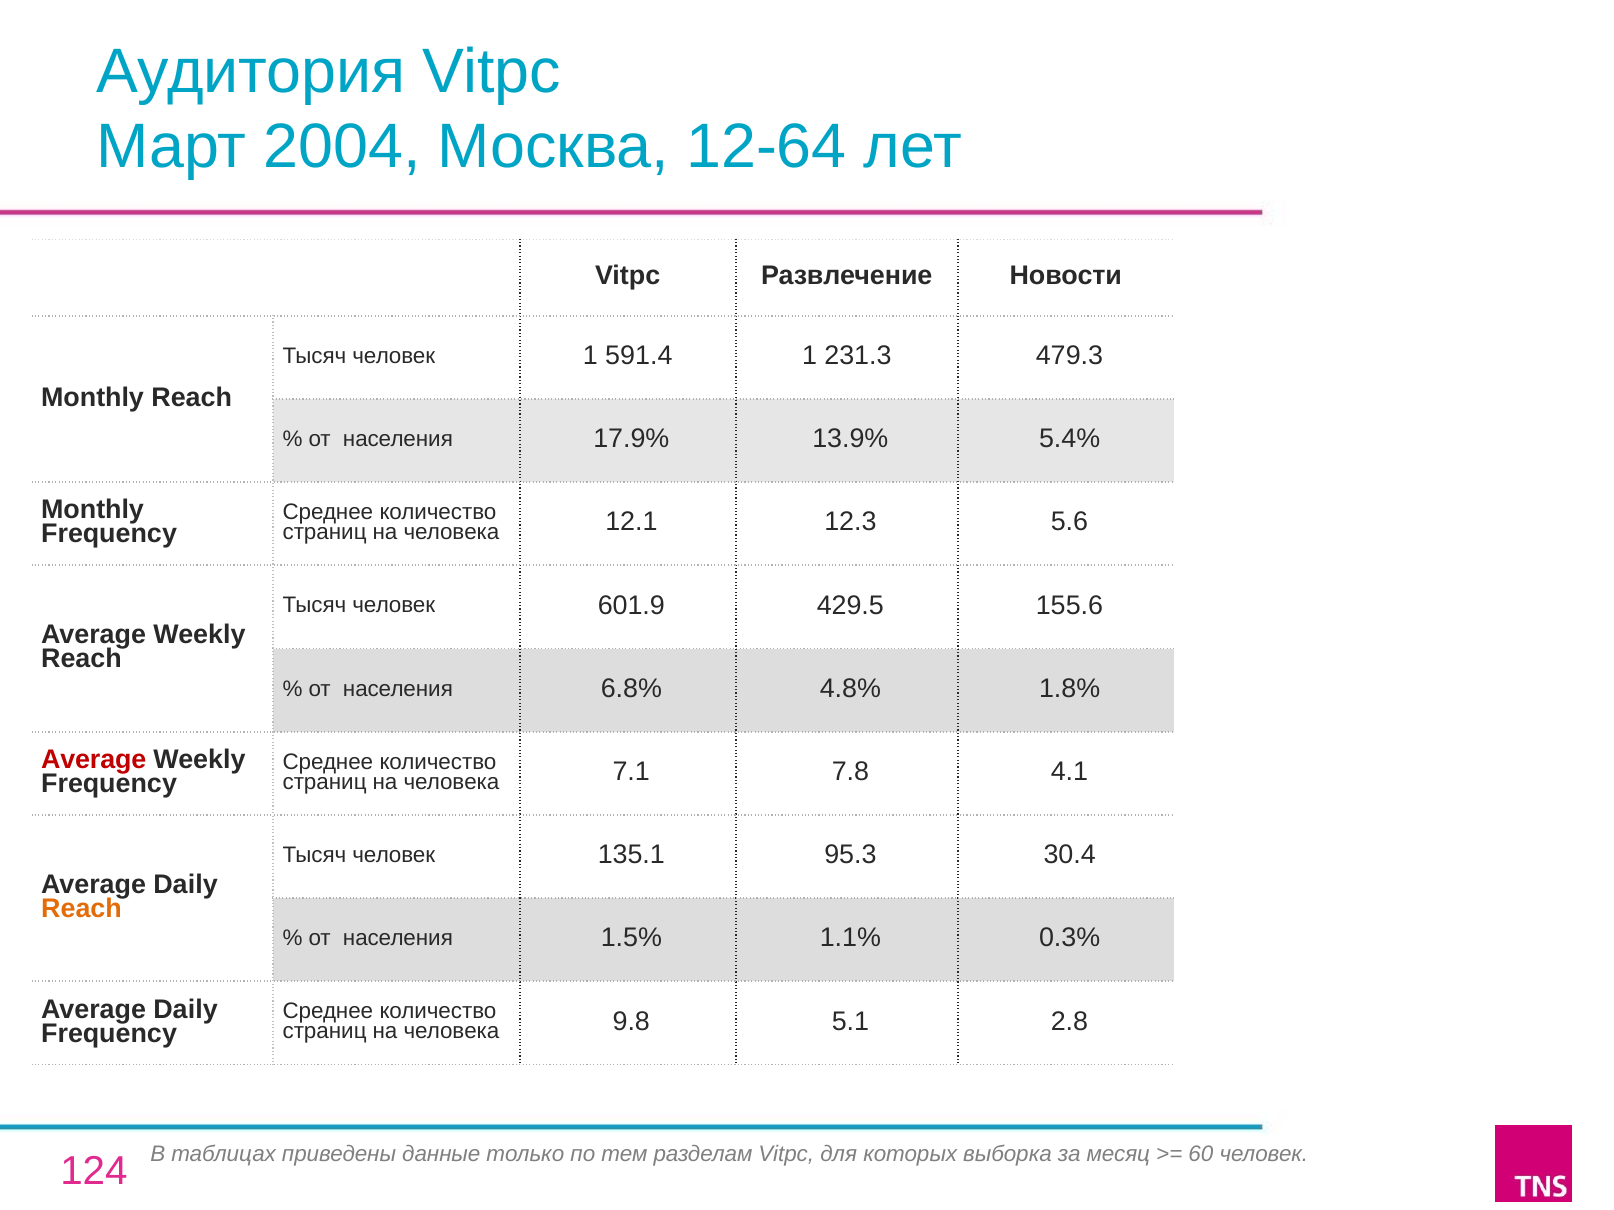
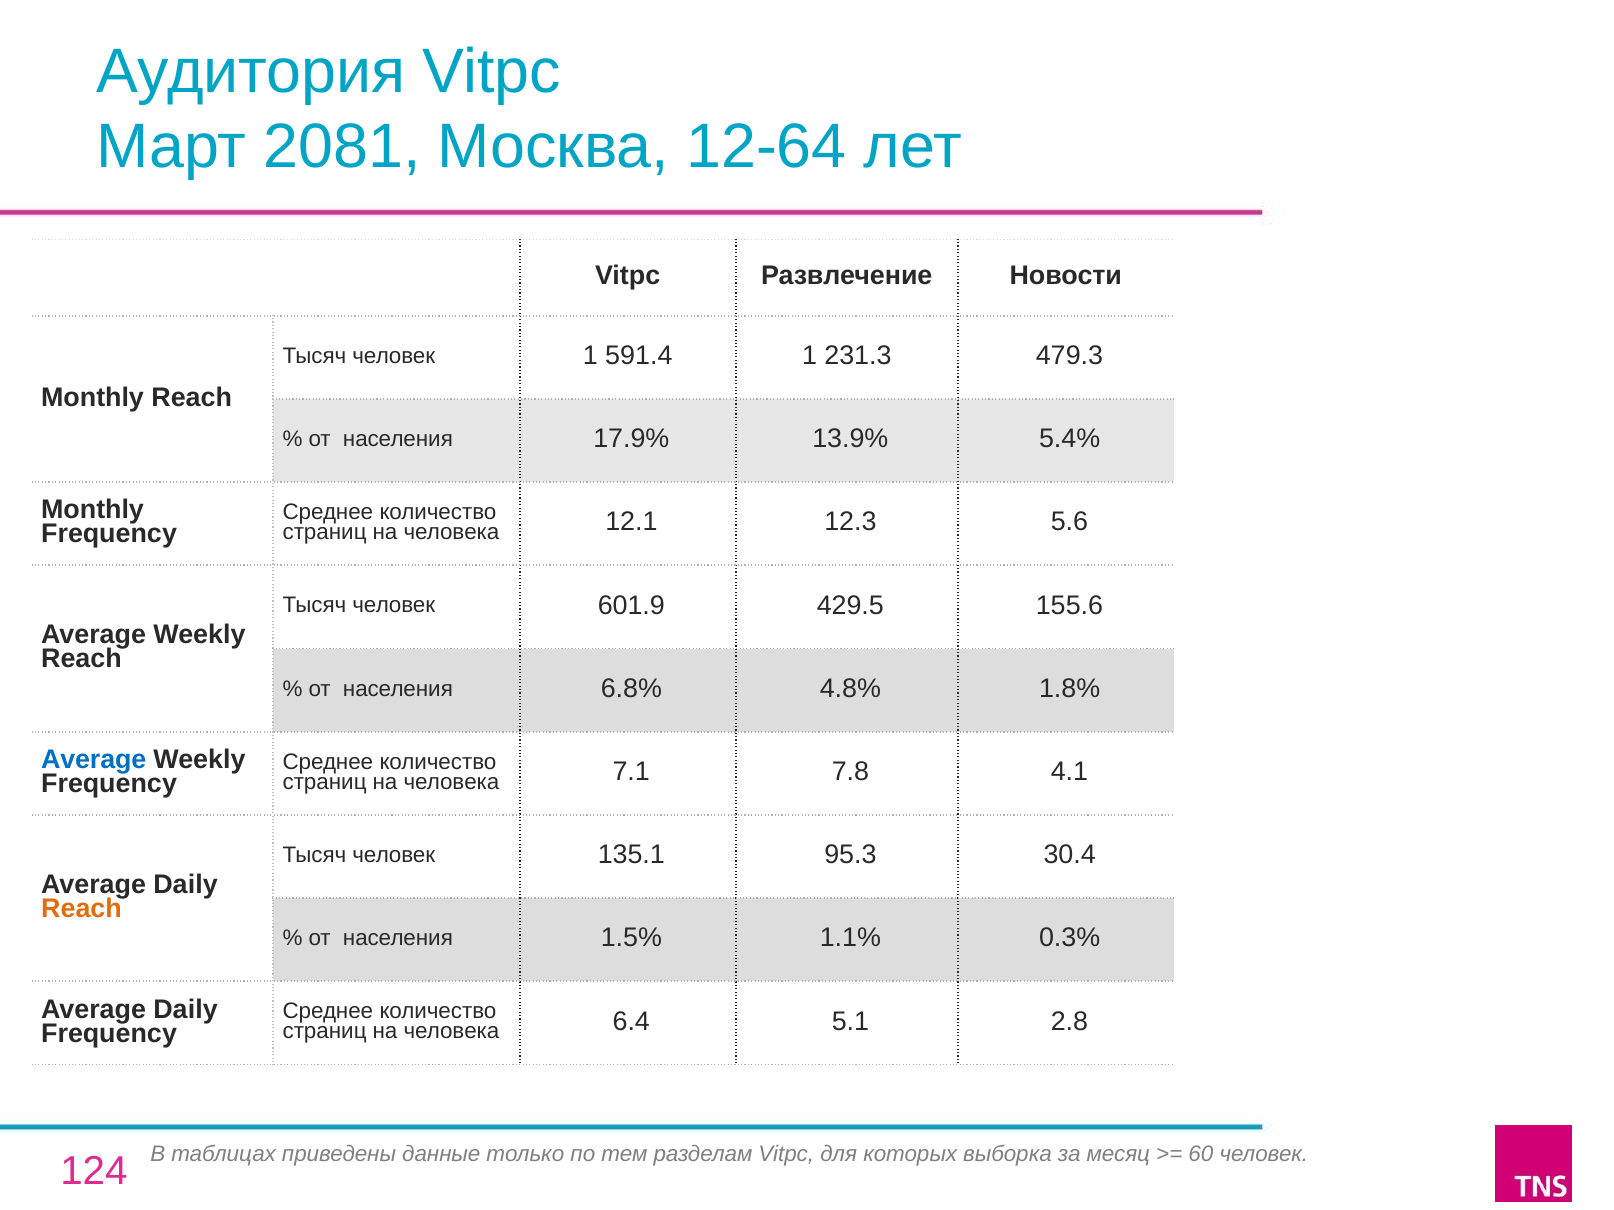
2004: 2004 -> 2081 (342, 147)
Average colour: red -> blue (94, 760)
9.8: 9.8 -> 6.4 (631, 1022)
